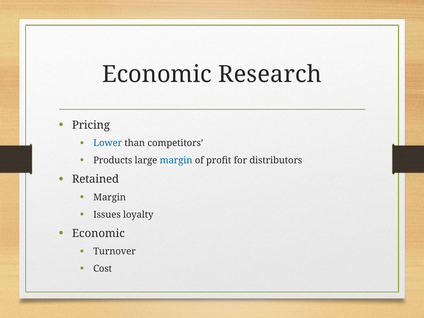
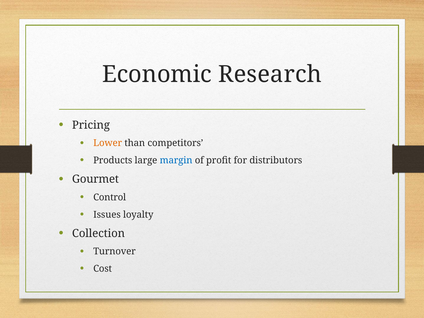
Lower colour: blue -> orange (108, 143)
Retained: Retained -> Gourmet (95, 179)
Margin: Margin -> Control (110, 197)
Economic: Economic -> Collection (98, 233)
